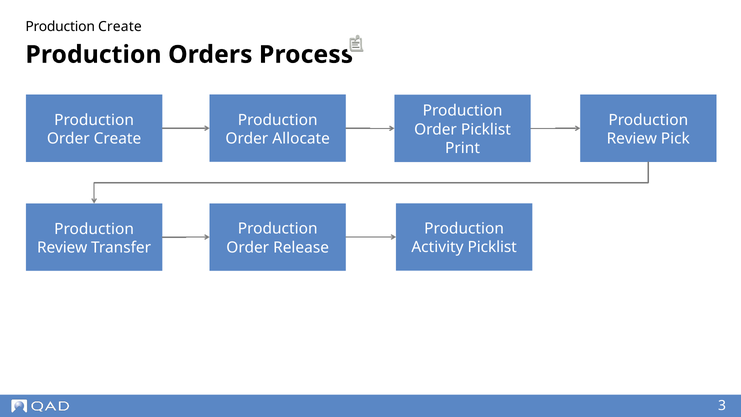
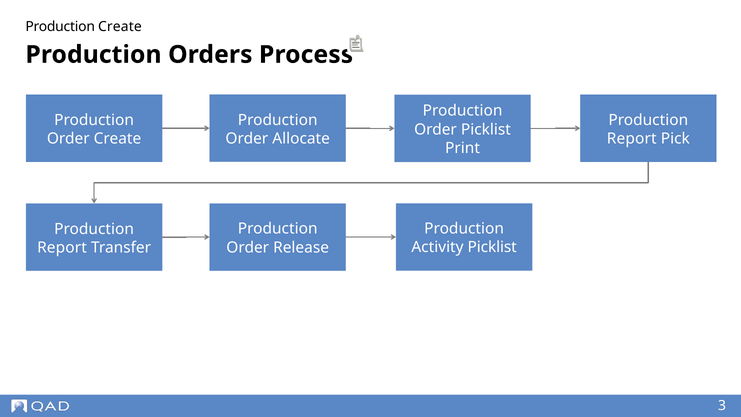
Review: Review -> Report (632, 139)
Review: Review -> Report (62, 247)
